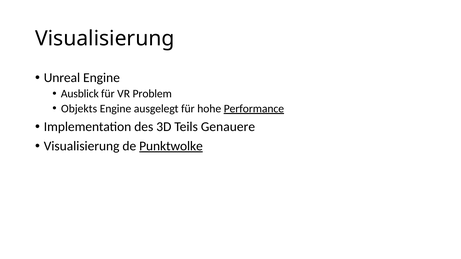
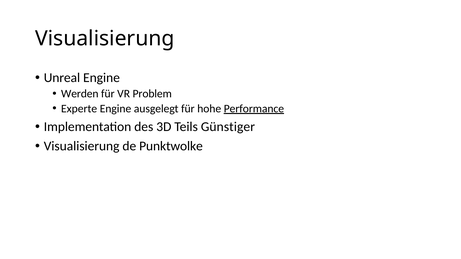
Ausblick: Ausblick -> Werden (80, 94)
Objekts: Objekts -> Experte (79, 109)
Genauere: Genauere -> Günstiger (228, 127)
Punktwolke underline: present -> none (171, 146)
